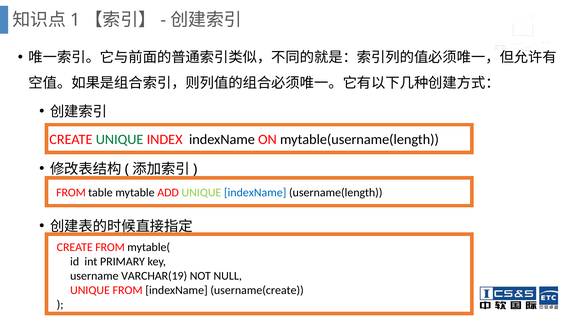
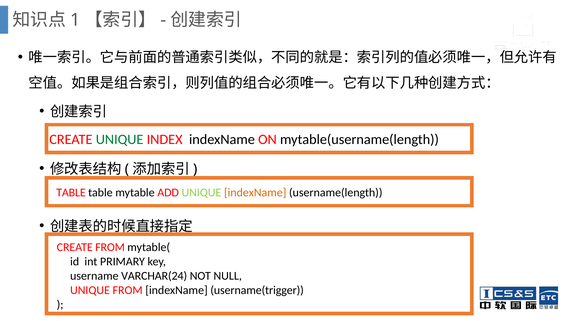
FROM: FROM -> TABLE (71, 193)
indexName colour: blue -> orange (255, 193)
VARCHAR(19: VARCHAR(19 -> VARCHAR(24 (154, 276)
username(create: username(create -> username(trigger (257, 290)
